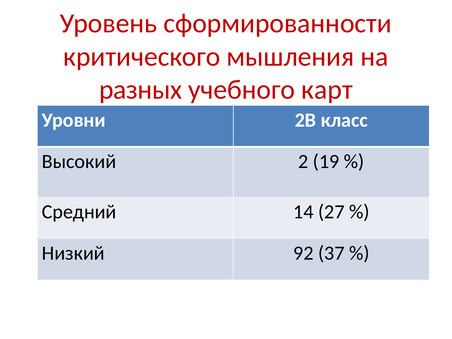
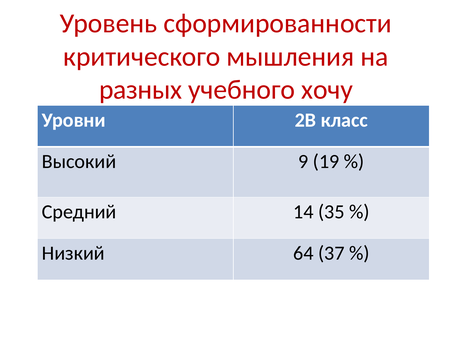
карт: карт -> хочу (327, 90)
2: 2 -> 9 (303, 161)
27: 27 -> 35 (331, 212)
92: 92 -> 64 (303, 253)
